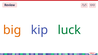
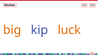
luck colour: green -> orange (69, 30)
